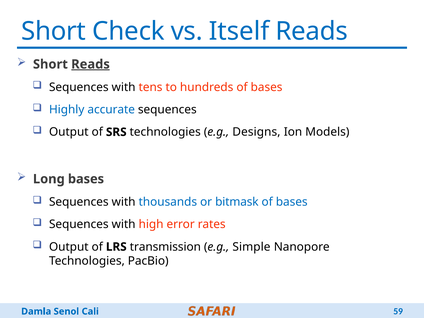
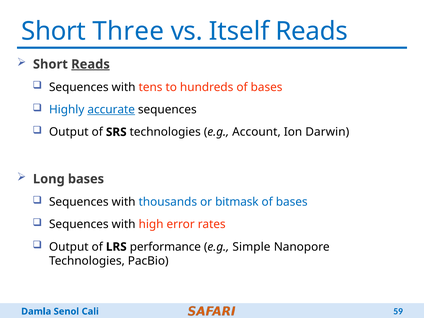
Check: Check -> Three (128, 31)
accurate underline: none -> present (111, 110)
Designs: Designs -> Account (256, 132)
Models: Models -> Darwin (327, 132)
transmission: transmission -> performance (165, 247)
